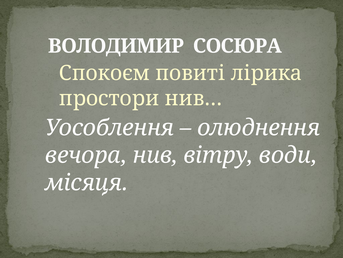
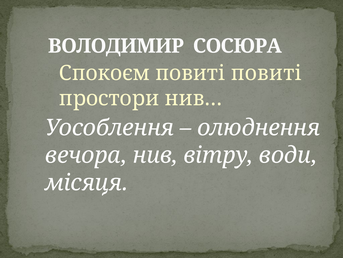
повиті лірика: лірика -> повиті (266, 73)
